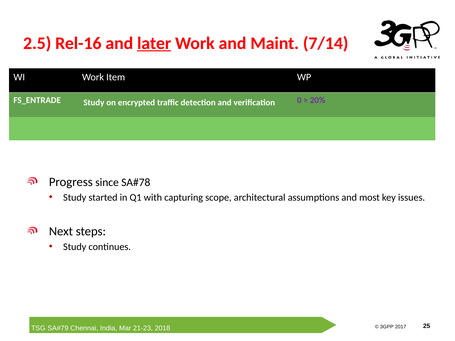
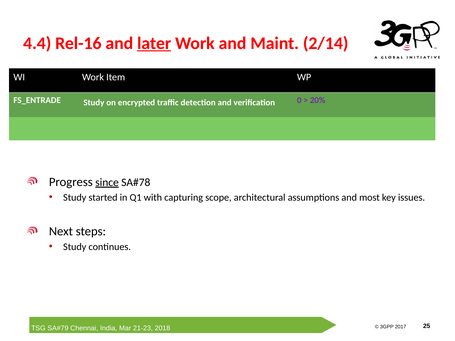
2.5: 2.5 -> 4.4 (37, 43)
7/14: 7/14 -> 2/14 (326, 43)
since underline: none -> present (107, 182)
